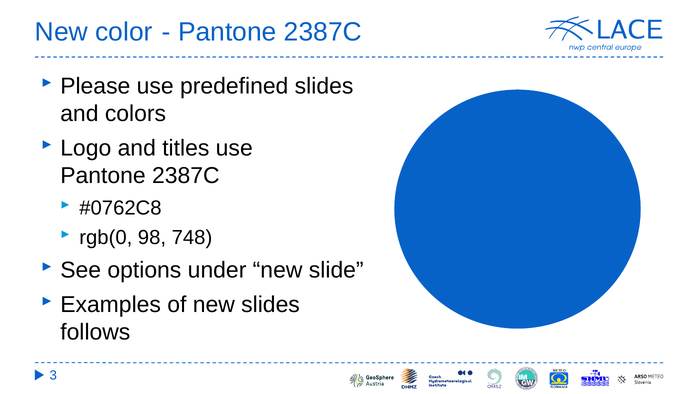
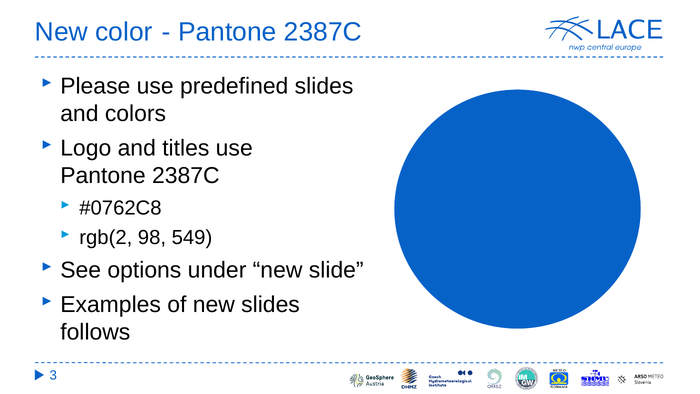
rgb(0: rgb(0 -> rgb(2 (106, 237)
748: 748 -> 549 (192, 237)
